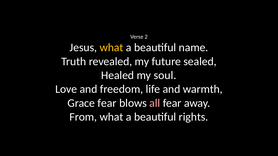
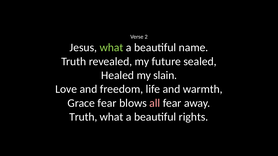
what colour: yellow -> light green (111, 48)
soul: soul -> slain (165, 75)
From: From -> Truth (83, 117)
